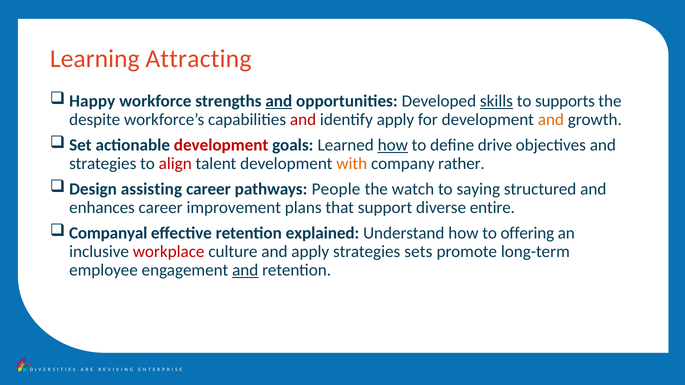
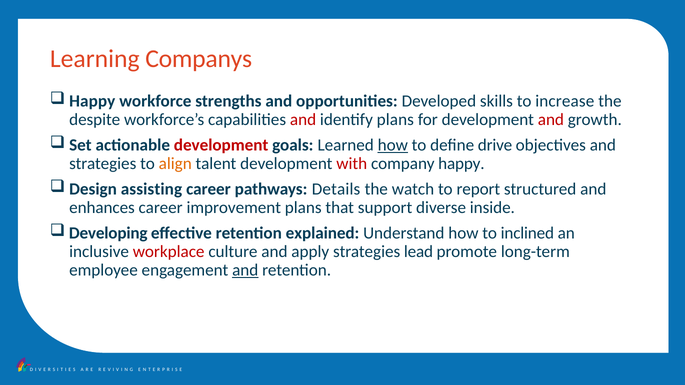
Attracting: Attracting -> Companys (199, 59)
and underline: present -> none (279, 101)
skills underline: present -> none (496, 101)
supports: supports -> increase (565, 101)
identify apply: apply -> plans (395, 120)
and colour: orange -> red (551, 120)
align colour: red -> orange (175, 164)
with colour: orange -> red (352, 164)
company rather: rather -> happy (461, 164)
People: People -> Details (336, 189)
saying: saying -> report (478, 189)
entire: entire -> inside (492, 208)
Companyal: Companyal -> Developing (108, 233)
offering: offering -> inclined (527, 233)
sets: sets -> lead (419, 252)
